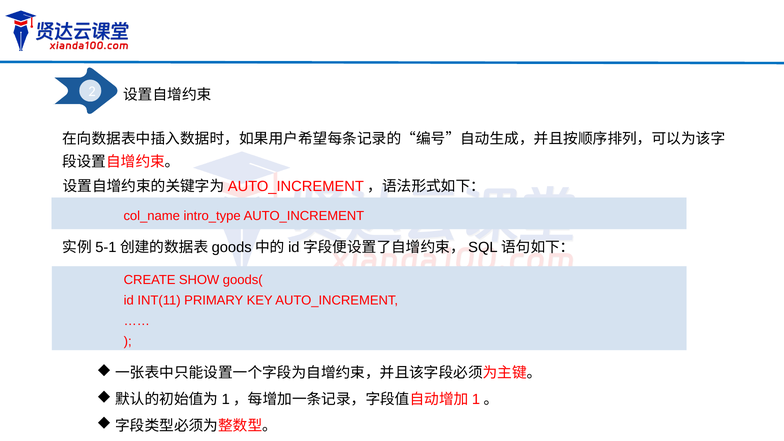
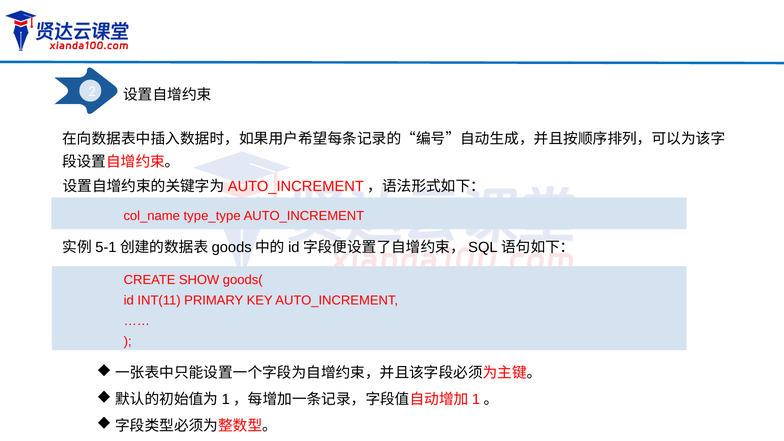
intro_type: intro_type -> type_type (212, 216)
